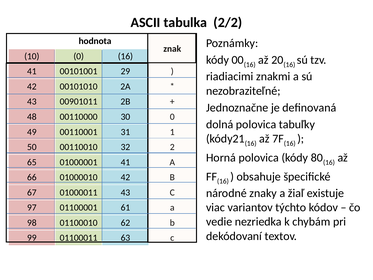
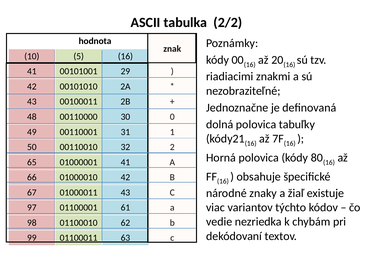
10 0: 0 -> 5 (79, 56)
00901011: 00901011 -> 00100011 (79, 102)
